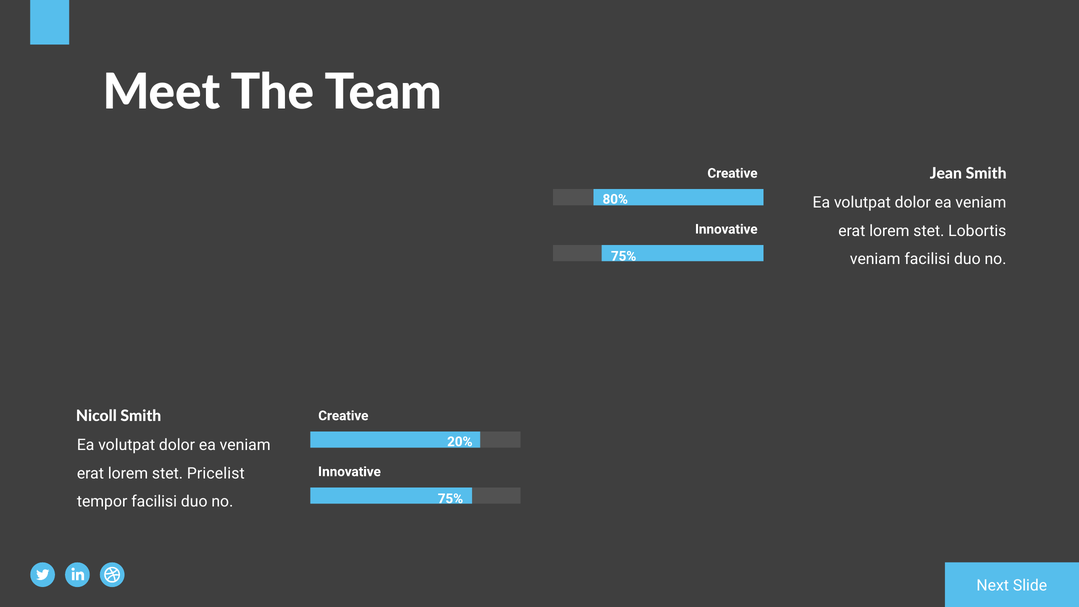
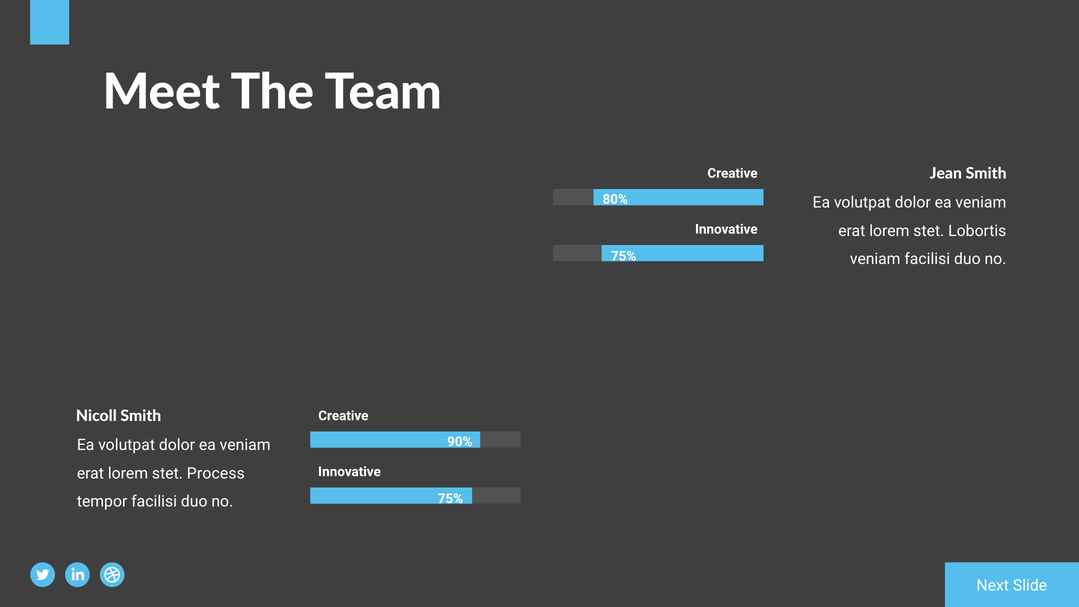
20%: 20% -> 90% (460, 442)
Pricelist: Pricelist -> Process (216, 473)
